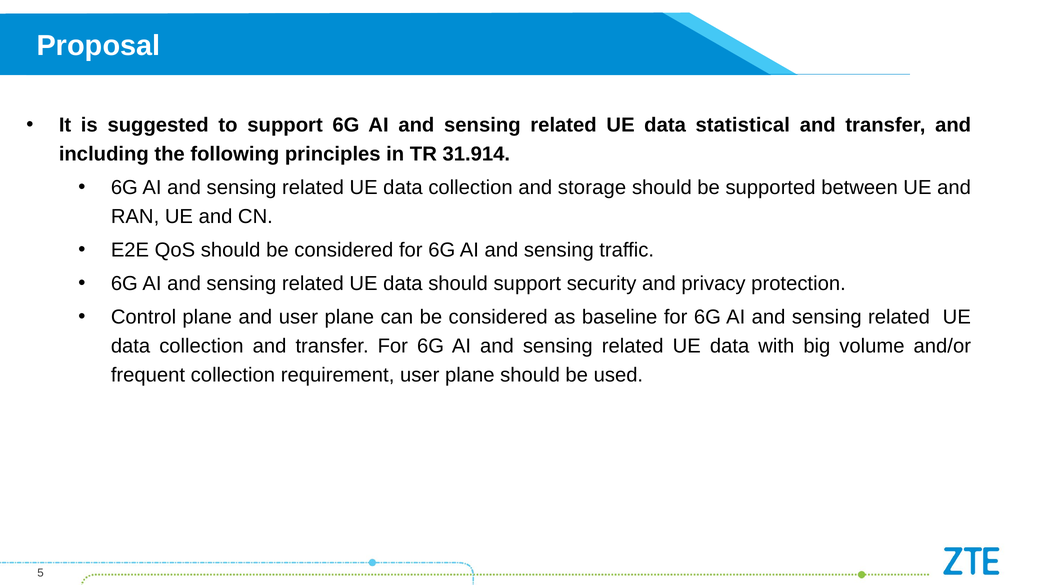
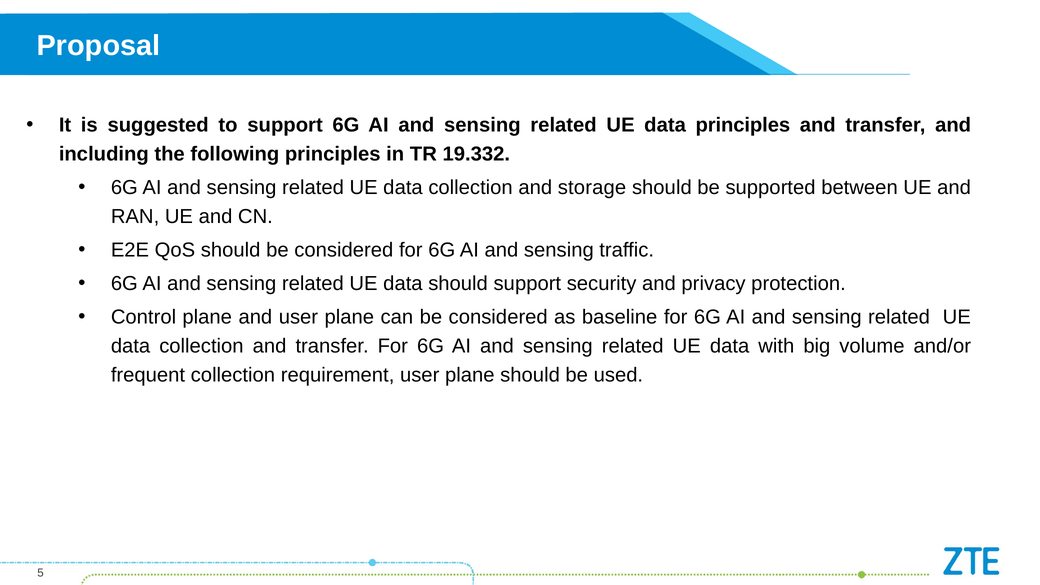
data statistical: statistical -> principles (743, 125)
31.914: 31.914 -> 19.332 (476, 154)
